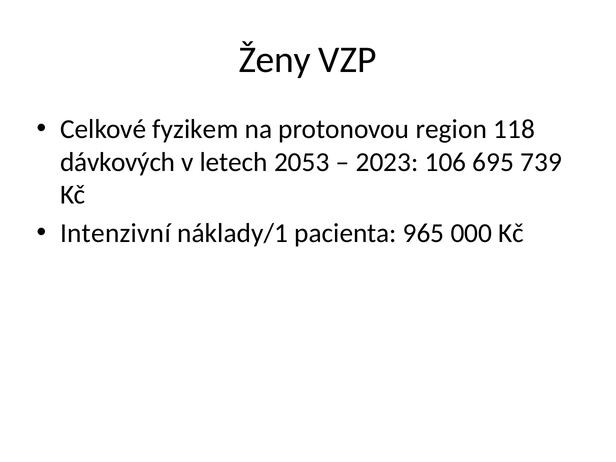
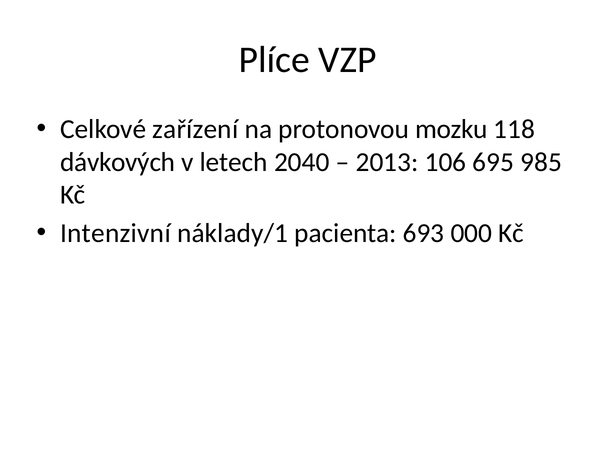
Ženy: Ženy -> Plíce (274, 60)
fyzikem: fyzikem -> zařízení (195, 129)
region: region -> mozku (451, 129)
2053: 2053 -> 2040 (302, 162)
2023: 2023 -> 2013 (387, 162)
739: 739 -> 985 (541, 162)
965: 965 -> 693 (424, 233)
